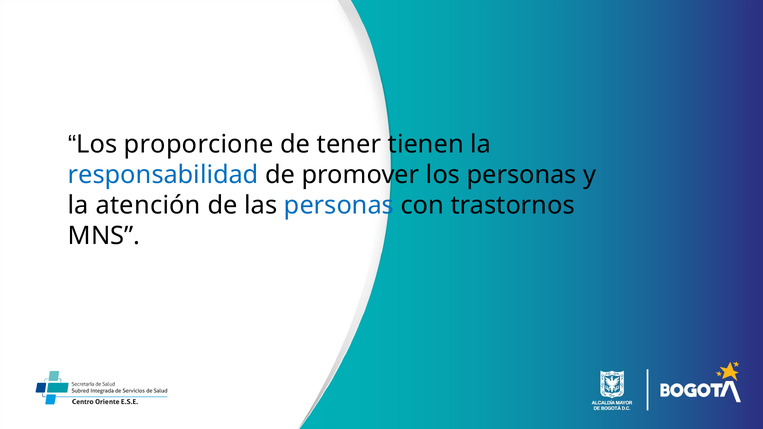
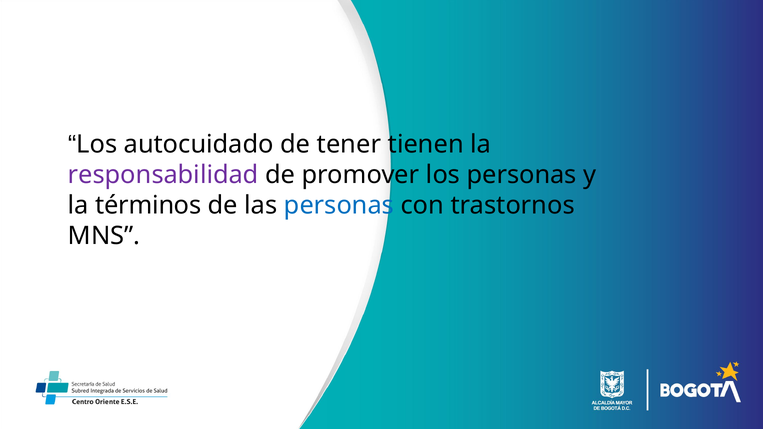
proporcione: proporcione -> autocuidado (199, 145)
responsabilidad colour: blue -> purple (163, 175)
atención: atención -> términos (148, 206)
